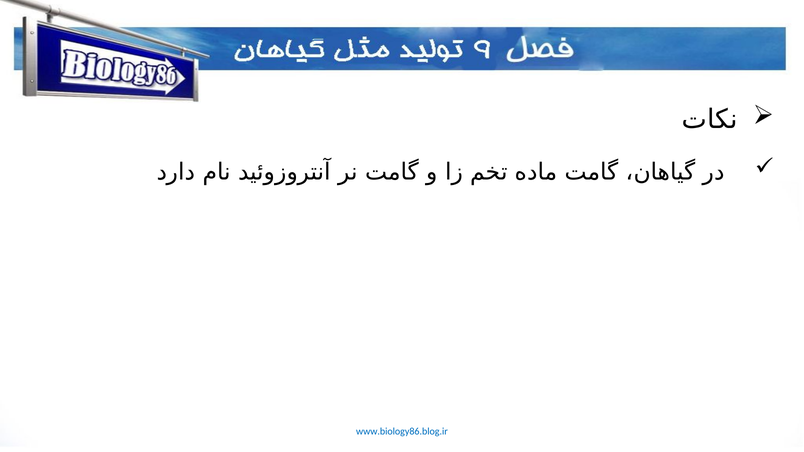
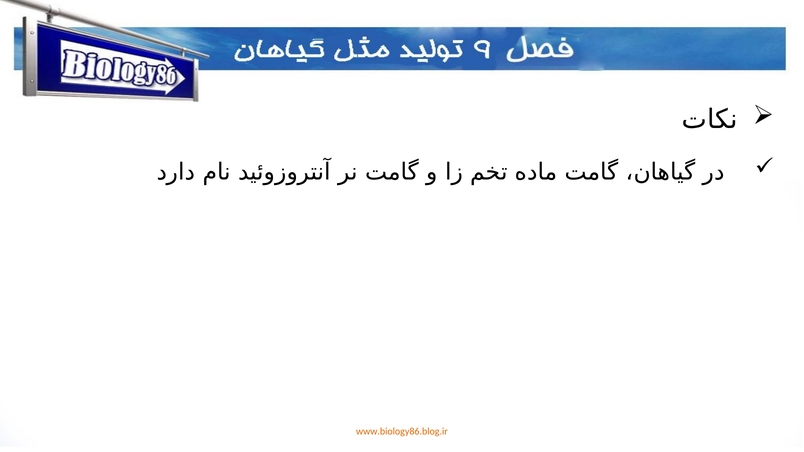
www.biology86.blog.ir colour: blue -> orange (402, 432)
